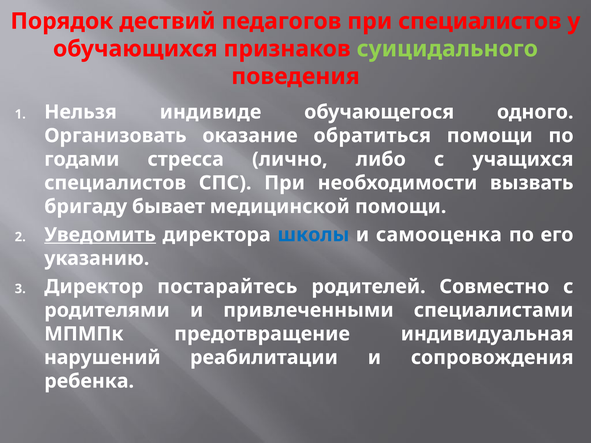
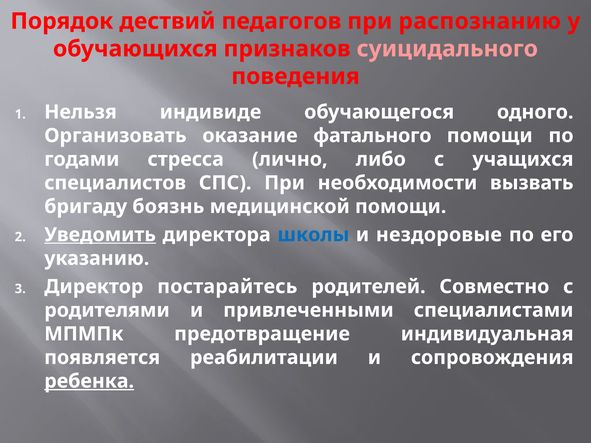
при специалистов: специалистов -> распознанию (480, 21)
суицидального colour: light green -> pink (447, 49)
обратиться: обратиться -> фатального (372, 136)
бывает: бывает -> боязнь (168, 207)
самооценка: самооценка -> нездоровые (439, 235)
нарушений: нарушений -> появляется (102, 358)
ребенка underline: none -> present (89, 381)
